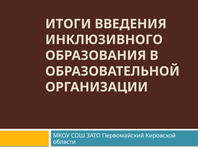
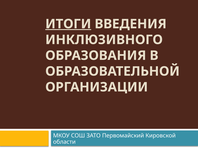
ИТОГИ underline: none -> present (68, 24)
